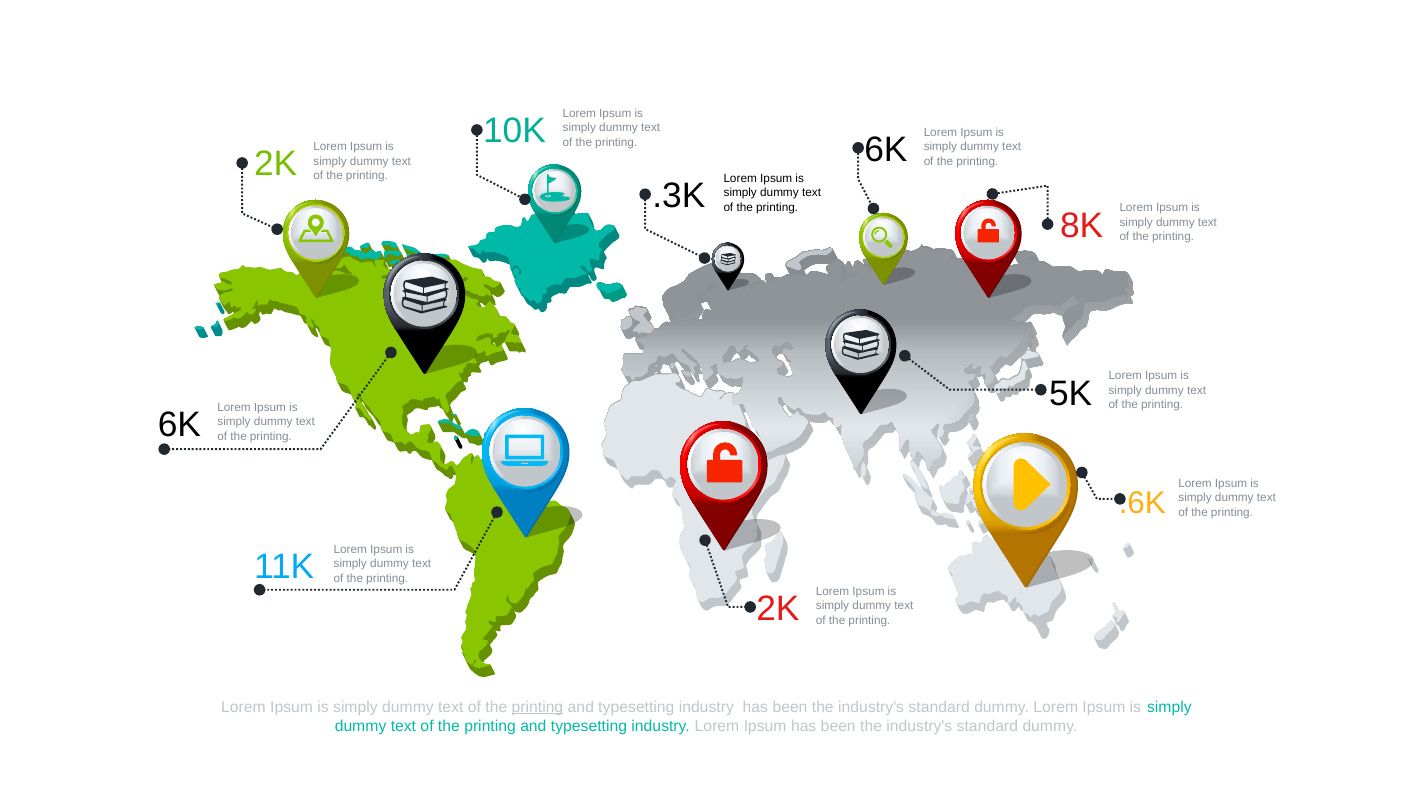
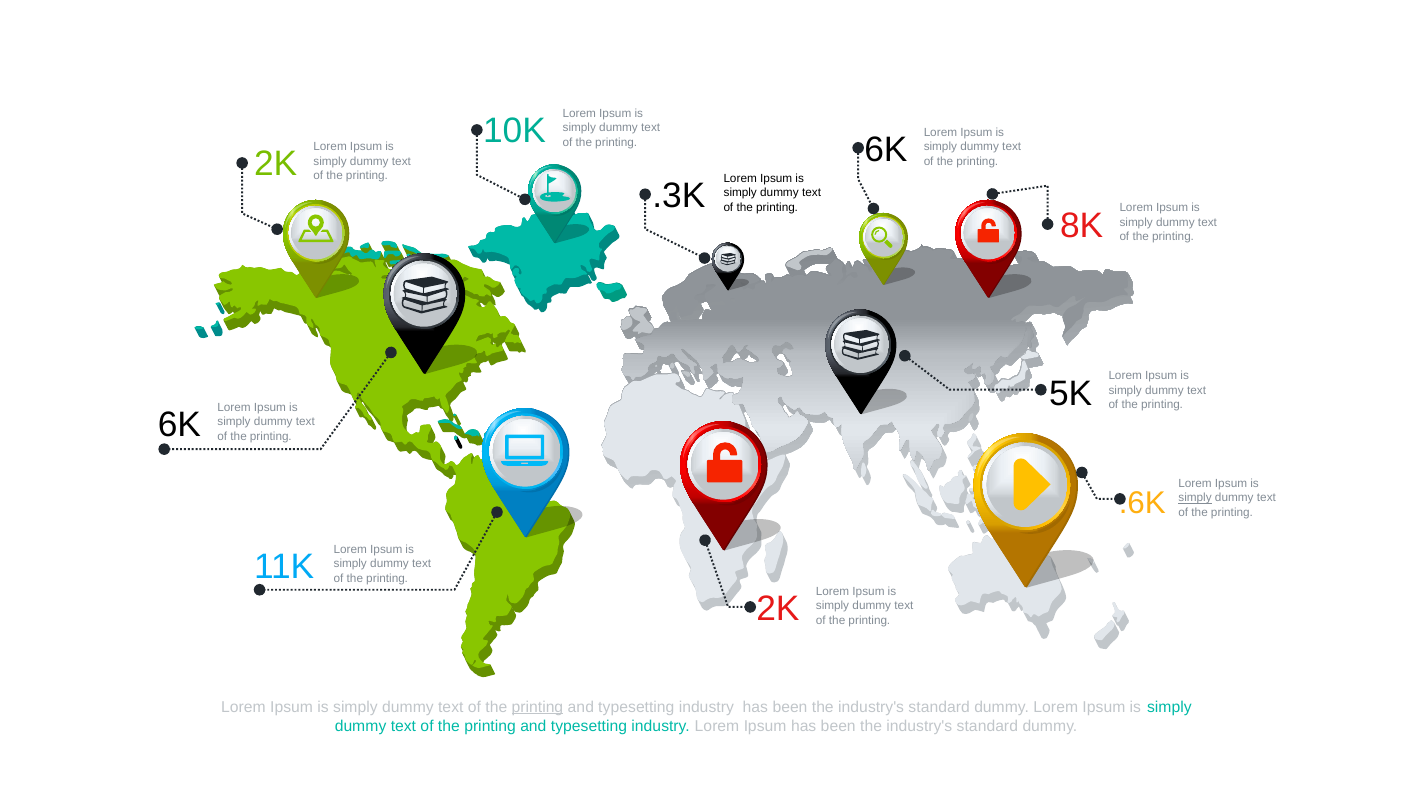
simply underline: none -> present (1195, 498)
